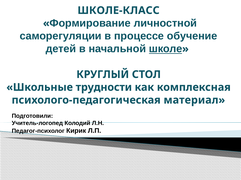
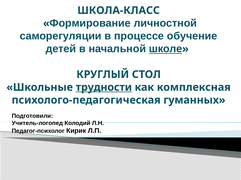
ШКОЛЕ-КЛАСС: ШКОЛЕ-КЛАСС -> ШКОЛА-КЛАСС (119, 10)
трудности underline: none -> present (104, 88)
материал: материал -> гуманных (194, 100)
